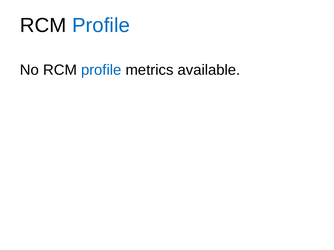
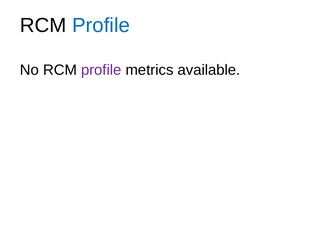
profile colour: blue -> purple (101, 70)
